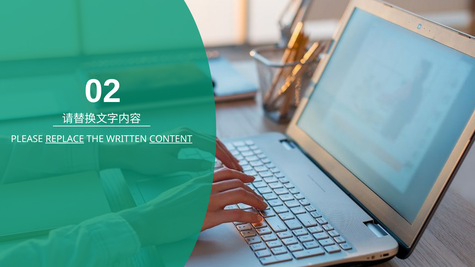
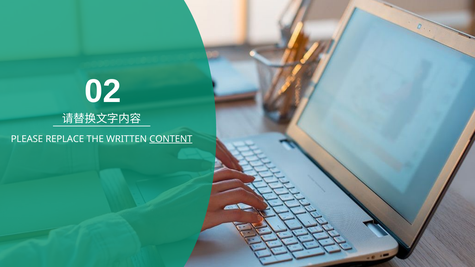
REPLACE underline: present -> none (65, 139)
